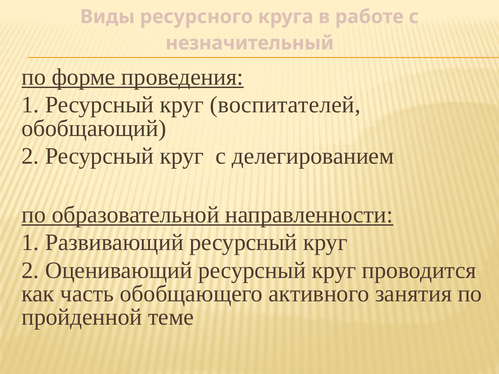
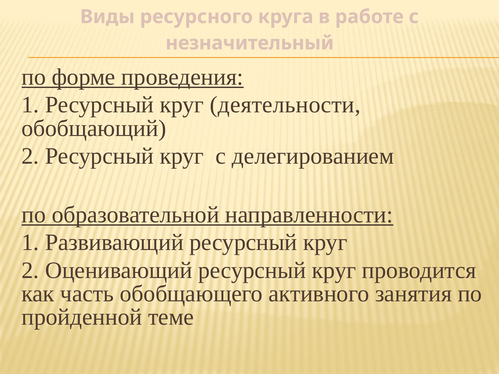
воспитателей: воспитателей -> деятельности (285, 105)
